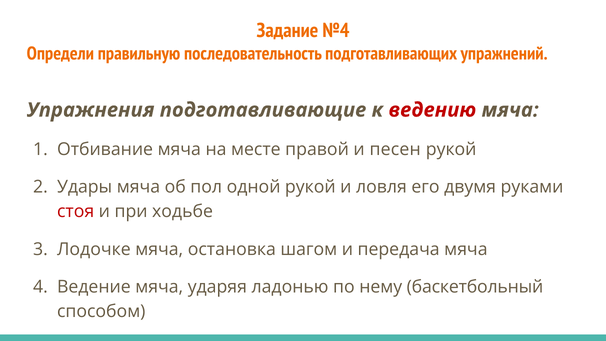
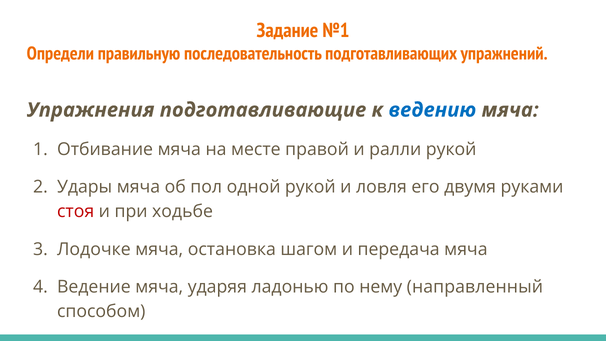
№4: №4 -> №1 (336, 31)
ведению colour: red -> blue (432, 110)
песен: песен -> ралли (395, 149)
баскетбольный: баскетбольный -> направленный (475, 287)
